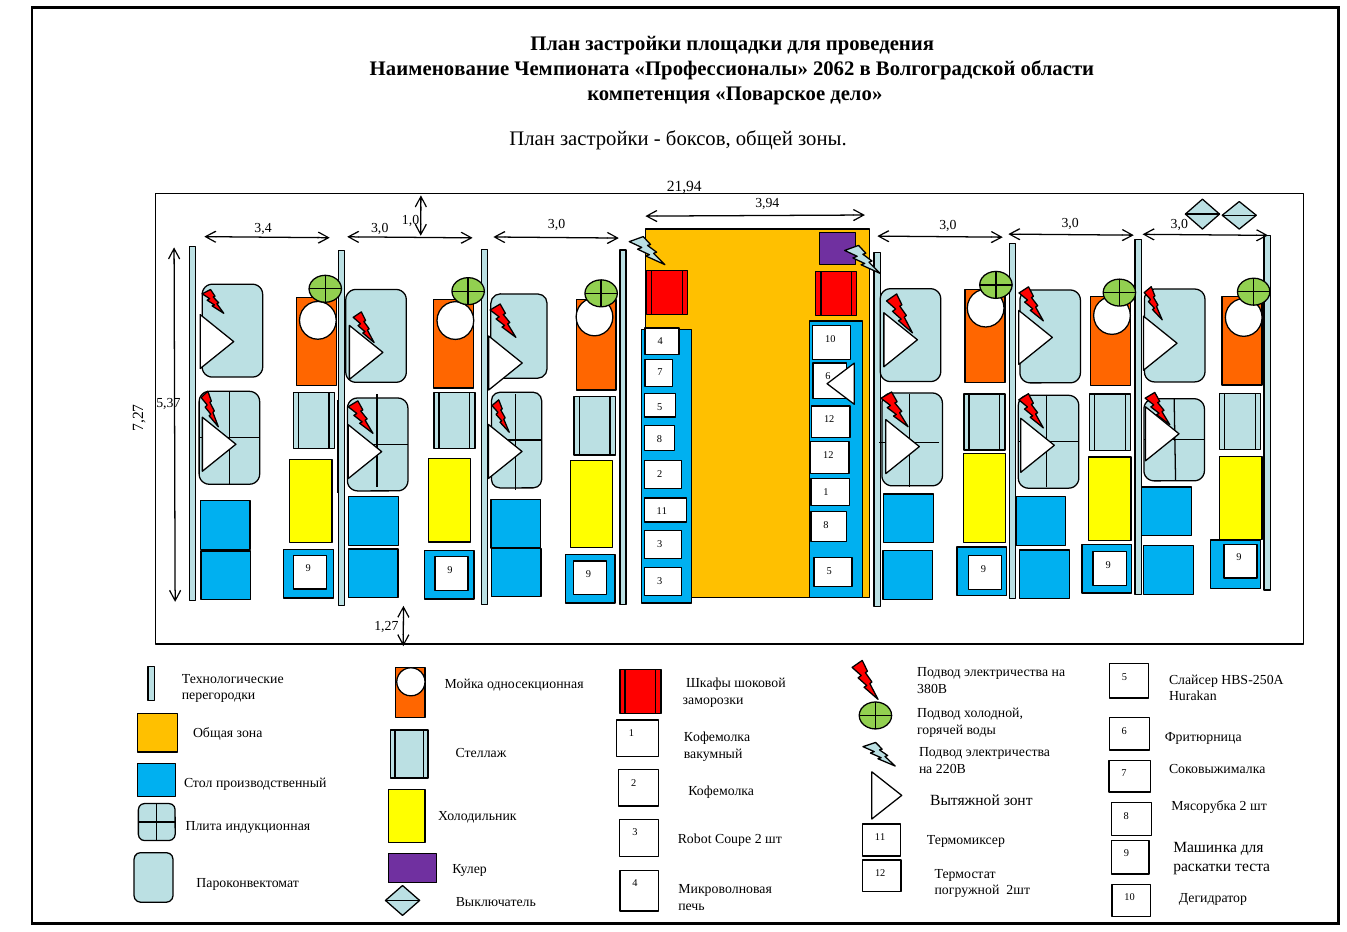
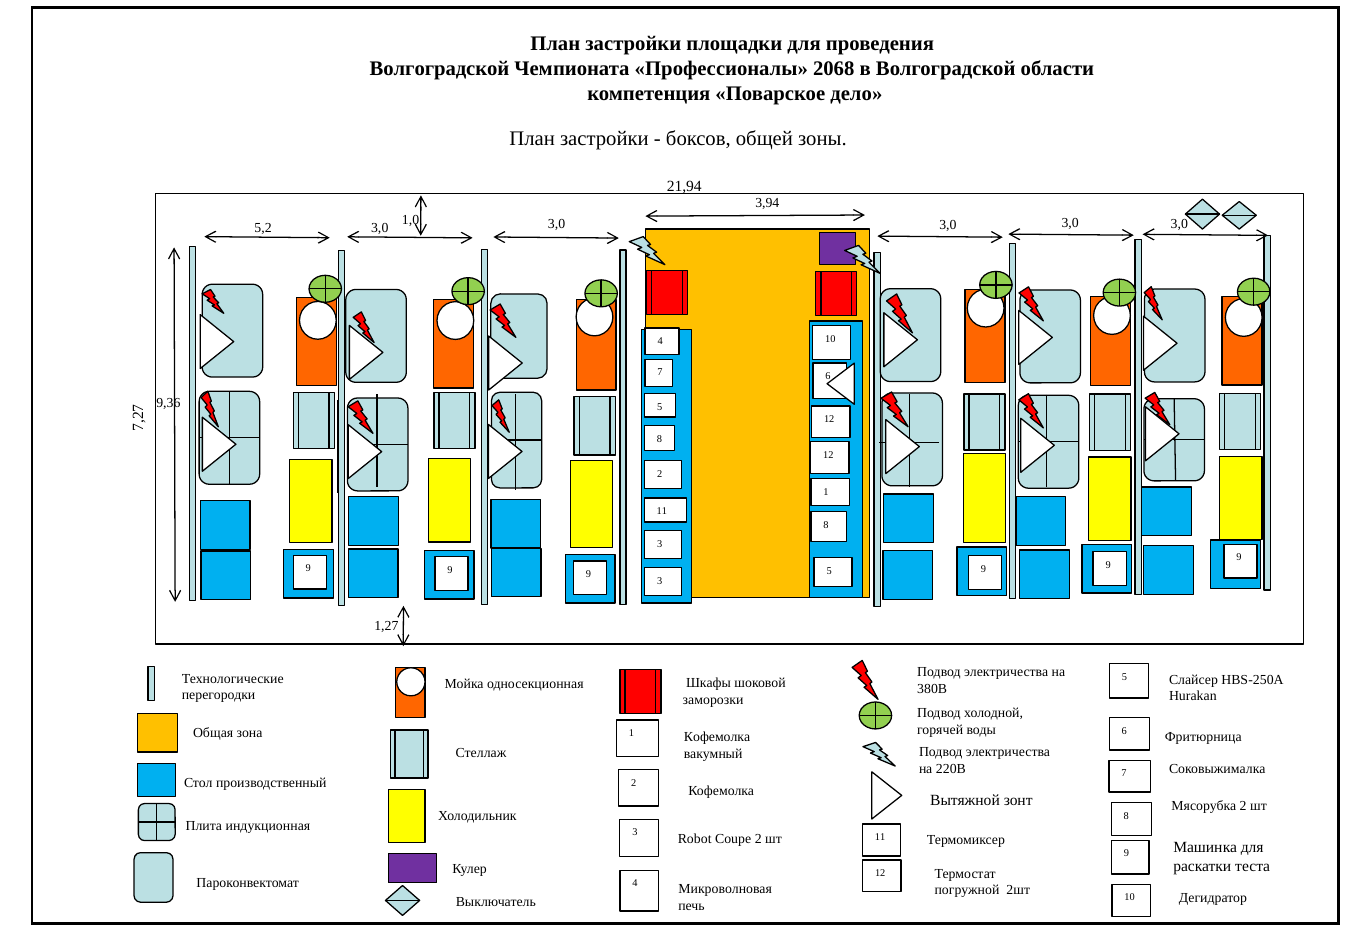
Наименование: Наименование -> Волгоградской (440, 69)
2062: 2062 -> 2068 (834, 69)
3,4: 3,4 -> 5,2 (263, 228)
5,37: 5,37 -> 9,36 (168, 403)
